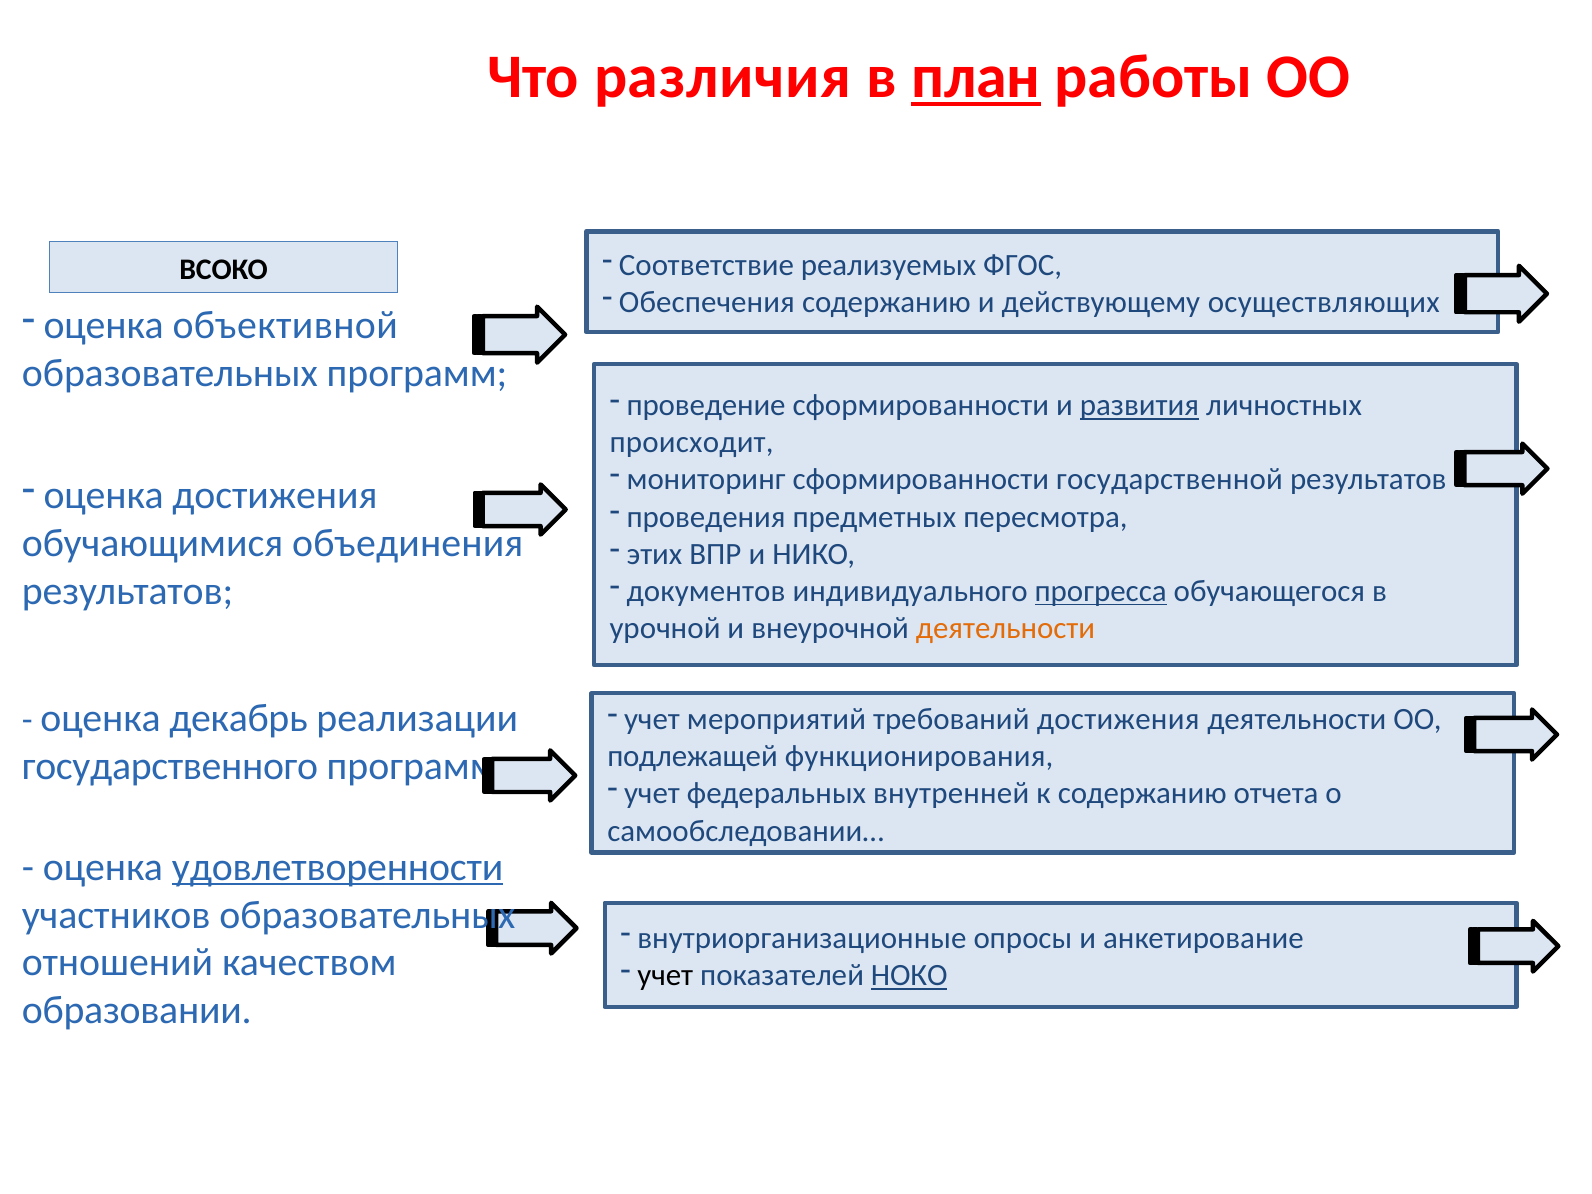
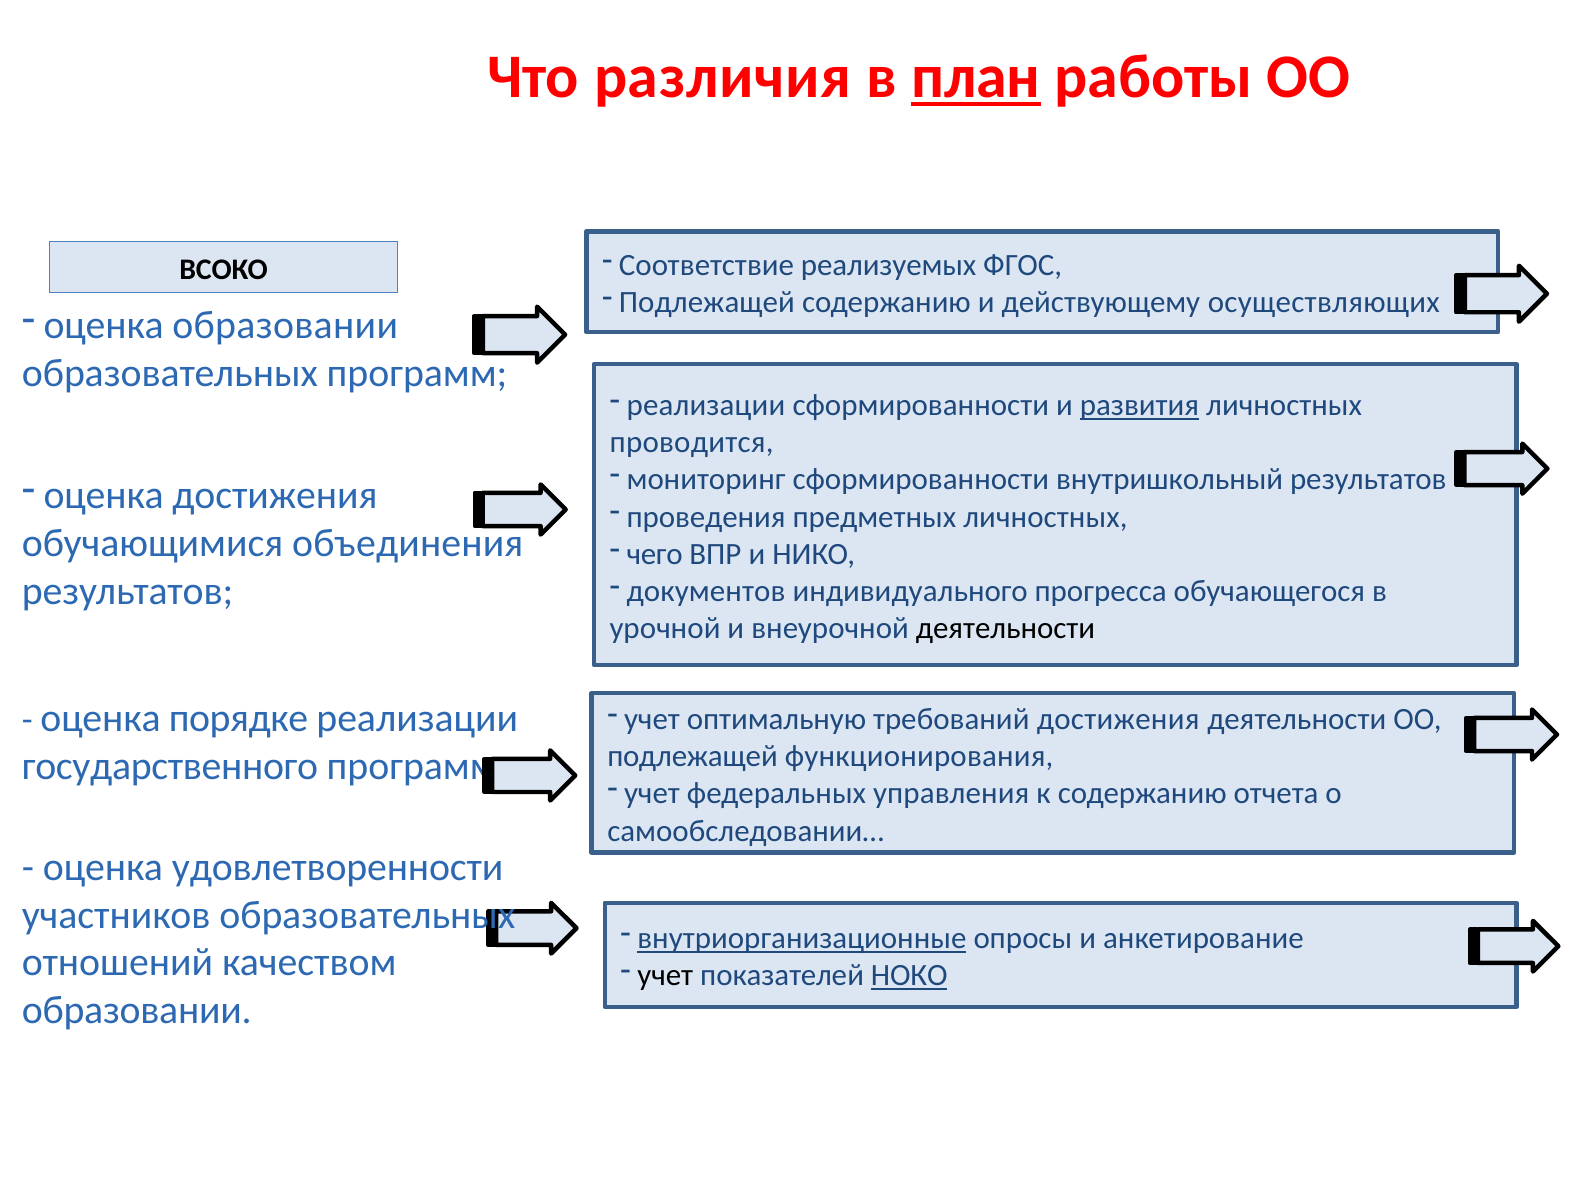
Обеспечения: Обеспечения -> Подлежащей (707, 302)
оценка объективной: объективной -> образовании (285, 326)
проведение: проведение -> реализации (706, 405)
происходит: происходит -> проводится (692, 442)
государственной: государственной -> внутришкольный (1170, 480)
предметных пересмотра: пересмотра -> личностных (1045, 517)
этих: этих -> чего (655, 554)
прогресса underline: present -> none (1101, 591)
деятельности colour: orange -> black (1005, 628)
мероприятий: мероприятий -> оптимальную (777, 719)
декабрь: декабрь -> порядке (239, 718)
внутренней: внутренней -> управления (951, 794)
удовлетворенности underline: present -> none (338, 867)
внутриорганизационные underline: none -> present (802, 938)
